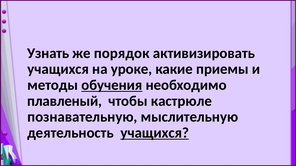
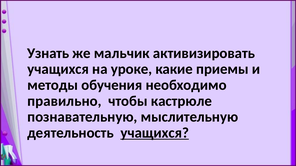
порядок: порядок -> мальчик (122, 53)
обучения underline: present -> none (112, 85)
плавленый: плавленый -> правильно (64, 101)
